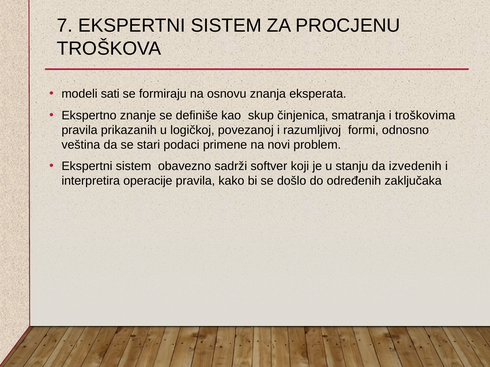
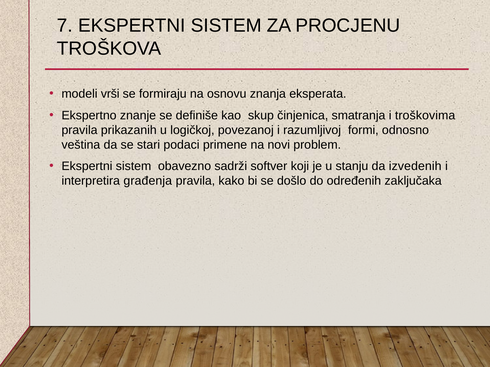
sati: sati -> vrši (110, 94)
operacije: operacije -> građenja (148, 181)
